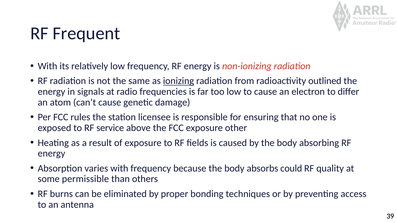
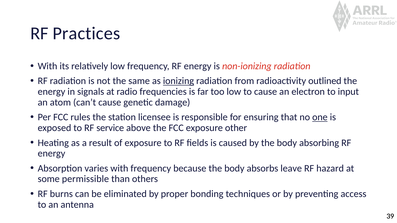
Frequent: Frequent -> Practices (86, 33)
differ: differ -> input (348, 92)
one underline: none -> present (320, 117)
could: could -> leave (291, 169)
quality: quality -> hazard (330, 169)
